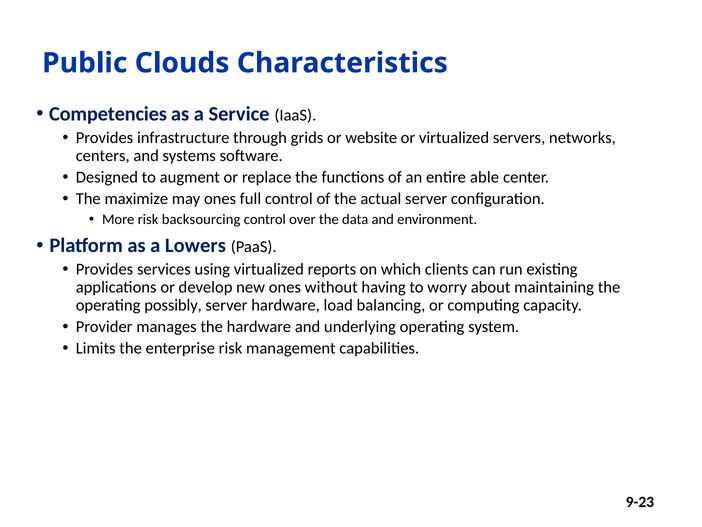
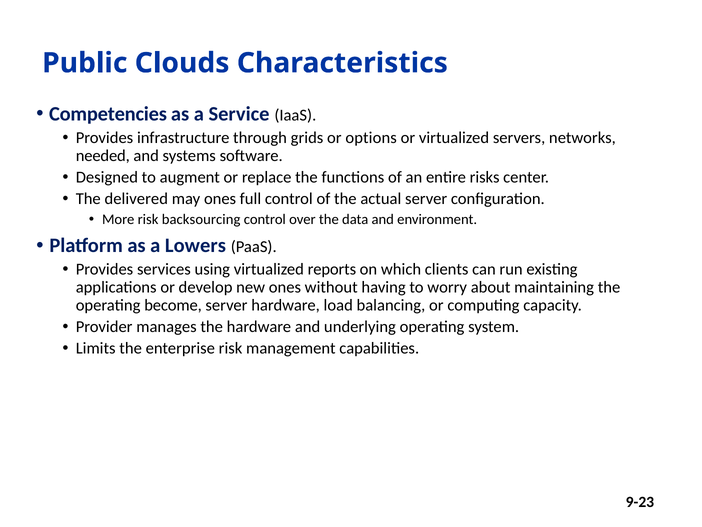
website: website -> options (371, 138)
centers: centers -> needed (103, 155)
able: able -> risks (485, 177)
maximize: maximize -> delivered (136, 199)
possibly: possibly -> become (173, 305)
